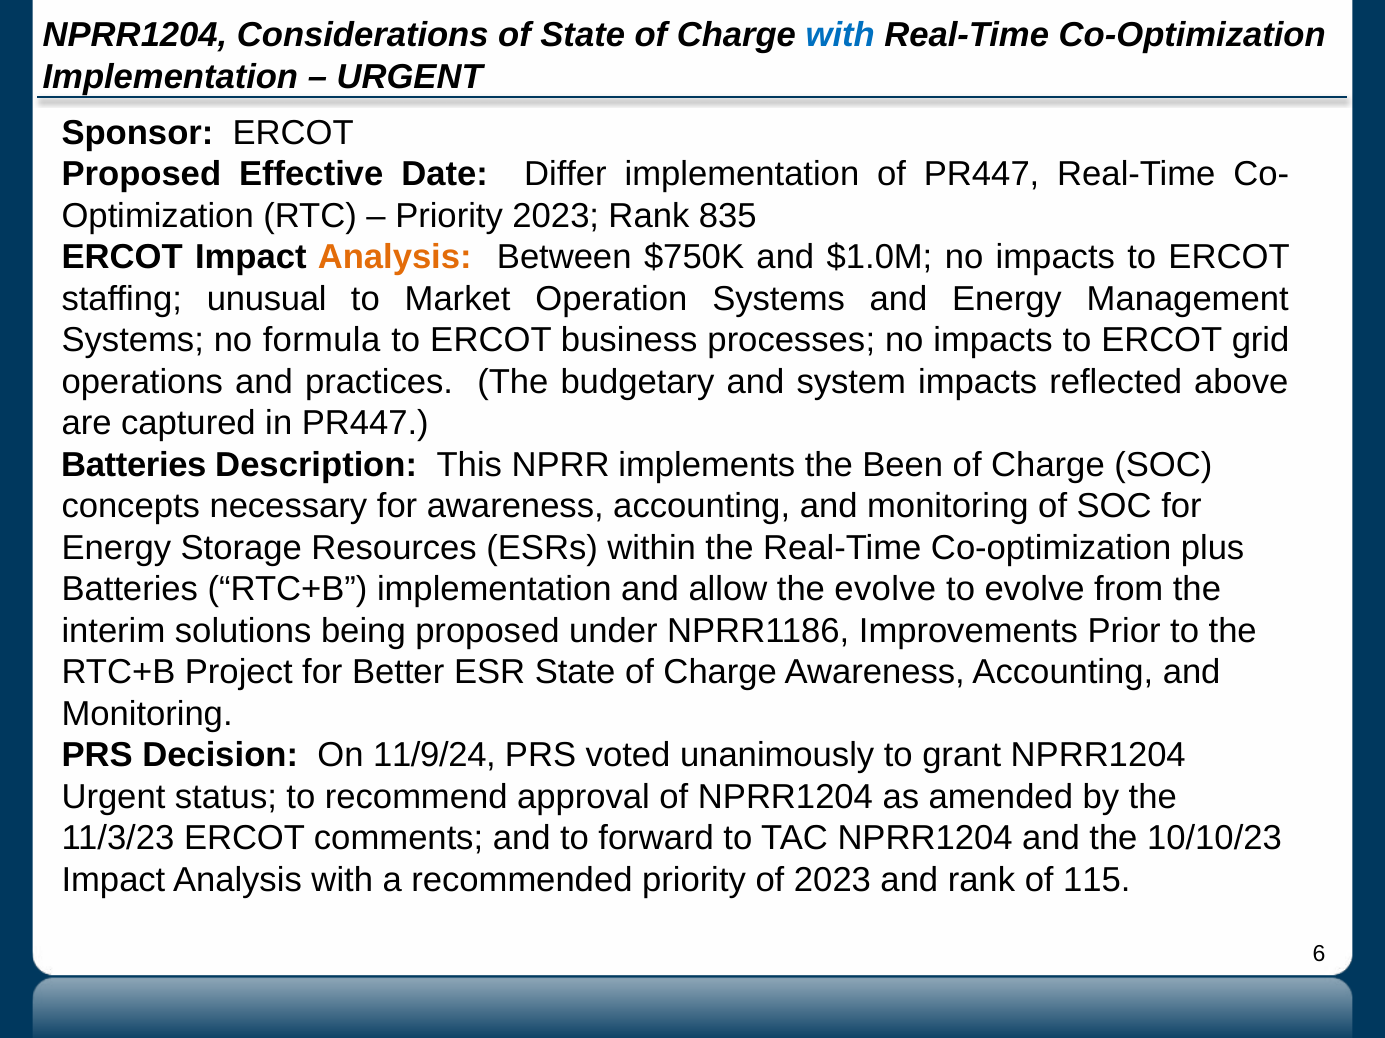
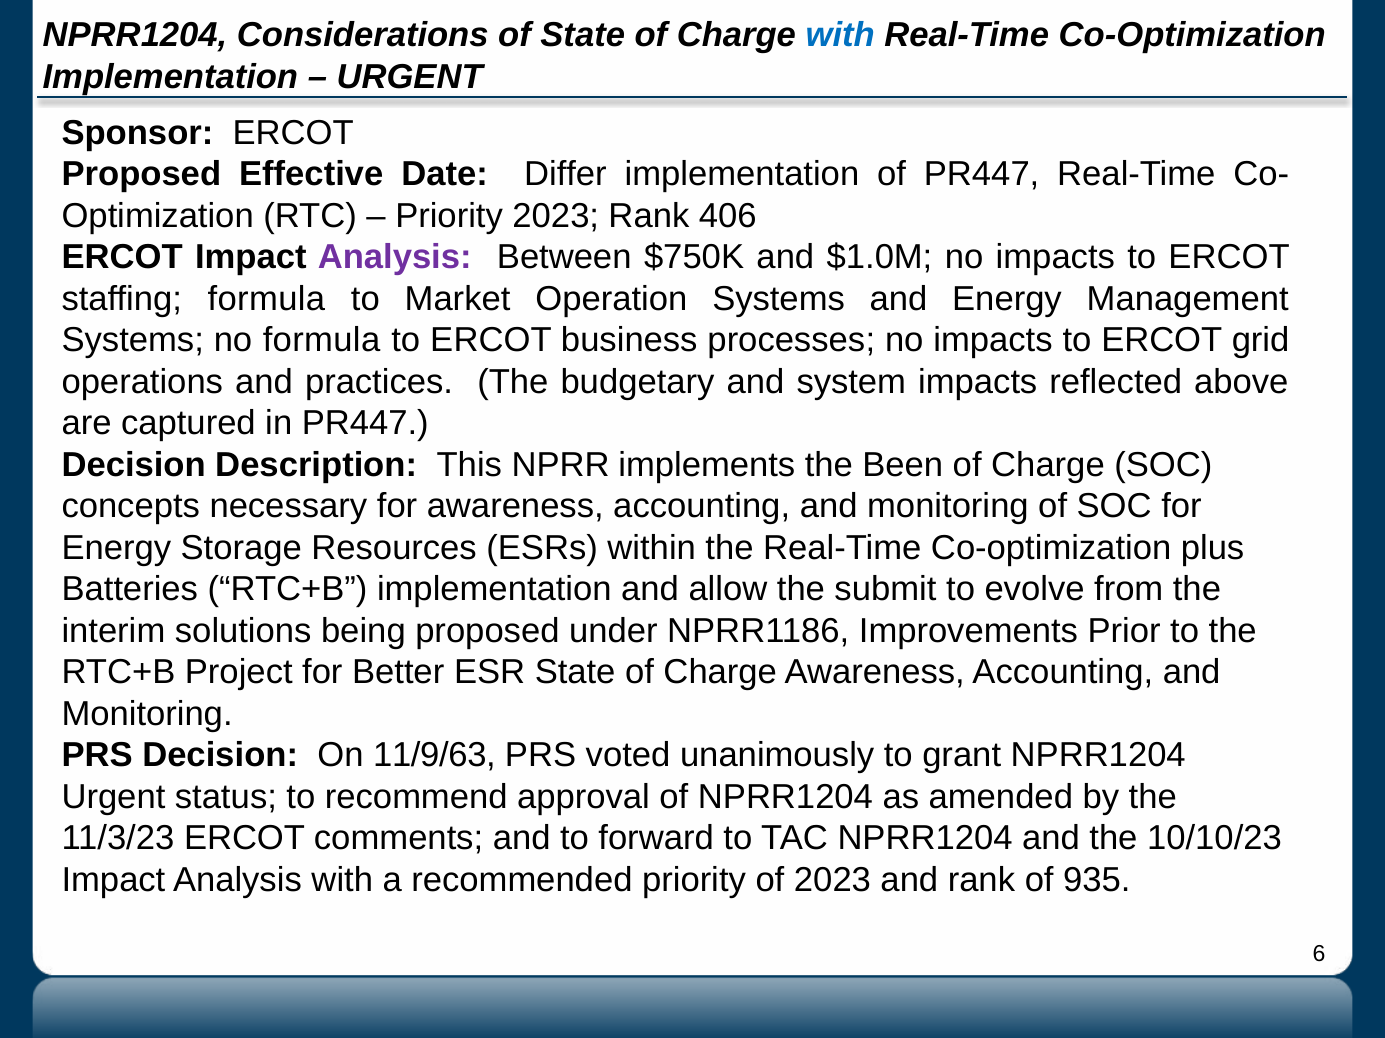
835: 835 -> 406 (728, 216)
Analysis colour: orange -> purple (395, 257)
staffing unusual: unusual -> formula (266, 299)
Batteries: Batteries -> Decision (134, 465)
the evolve: evolve -> submit (886, 590)
11/9/24: 11/9/24 -> 11/9/63 (434, 756)
115: 115 -> 935 (1097, 881)
